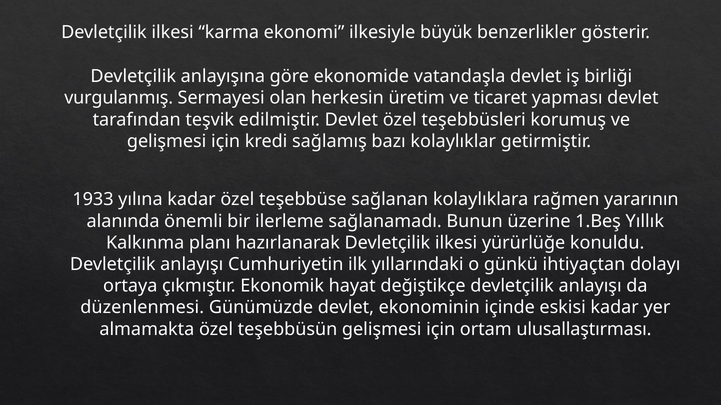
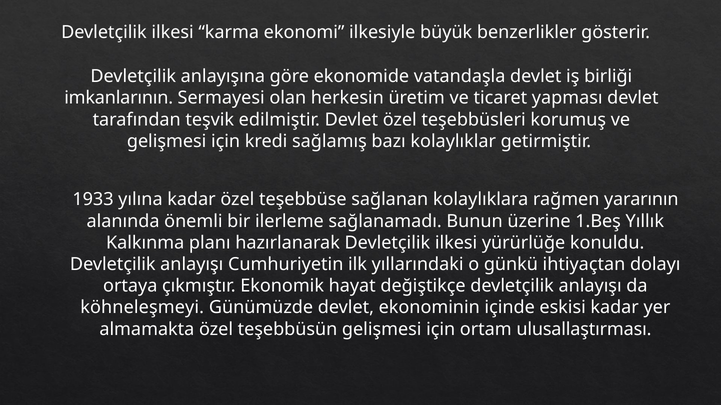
vurgulanmış: vurgulanmış -> imkanlarının (119, 98)
düzenlenmesi: düzenlenmesi -> köhneleşmeyi (142, 308)
